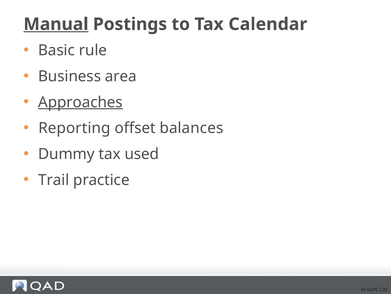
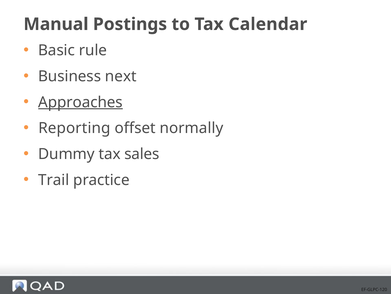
Manual underline: present -> none (56, 24)
area: area -> next (121, 76)
balances: balances -> normally (191, 128)
used: used -> sales (142, 154)
